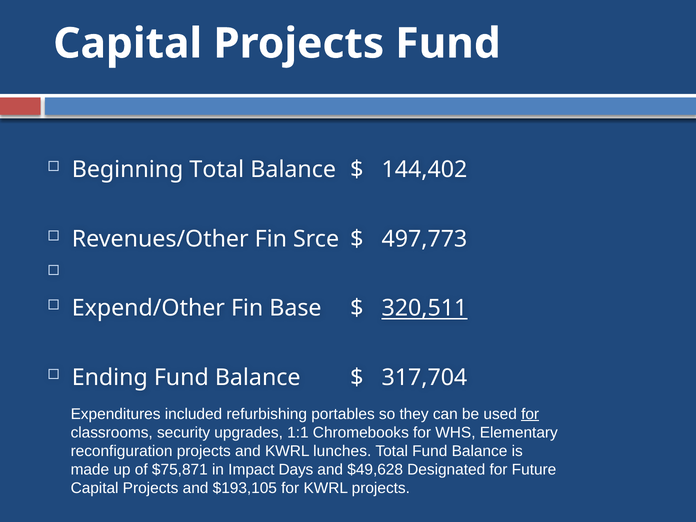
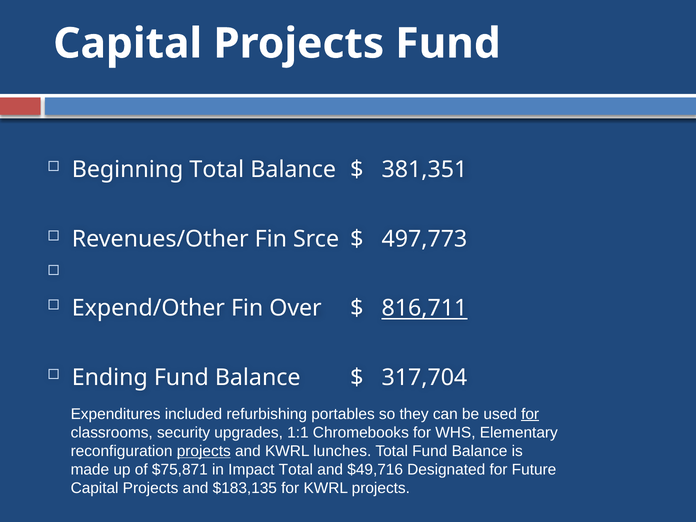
144,402: 144,402 -> 381,351 (424, 170)
Base: Base -> Over (296, 308)
320,511: 320,511 -> 816,711 (424, 308)
projects underline: none -> present (204, 451)
Impact Days: Days -> Total (296, 470)
$49,628: $49,628 -> $49,716 (375, 470)
$193,105: $193,105 -> $183,135 (245, 488)
